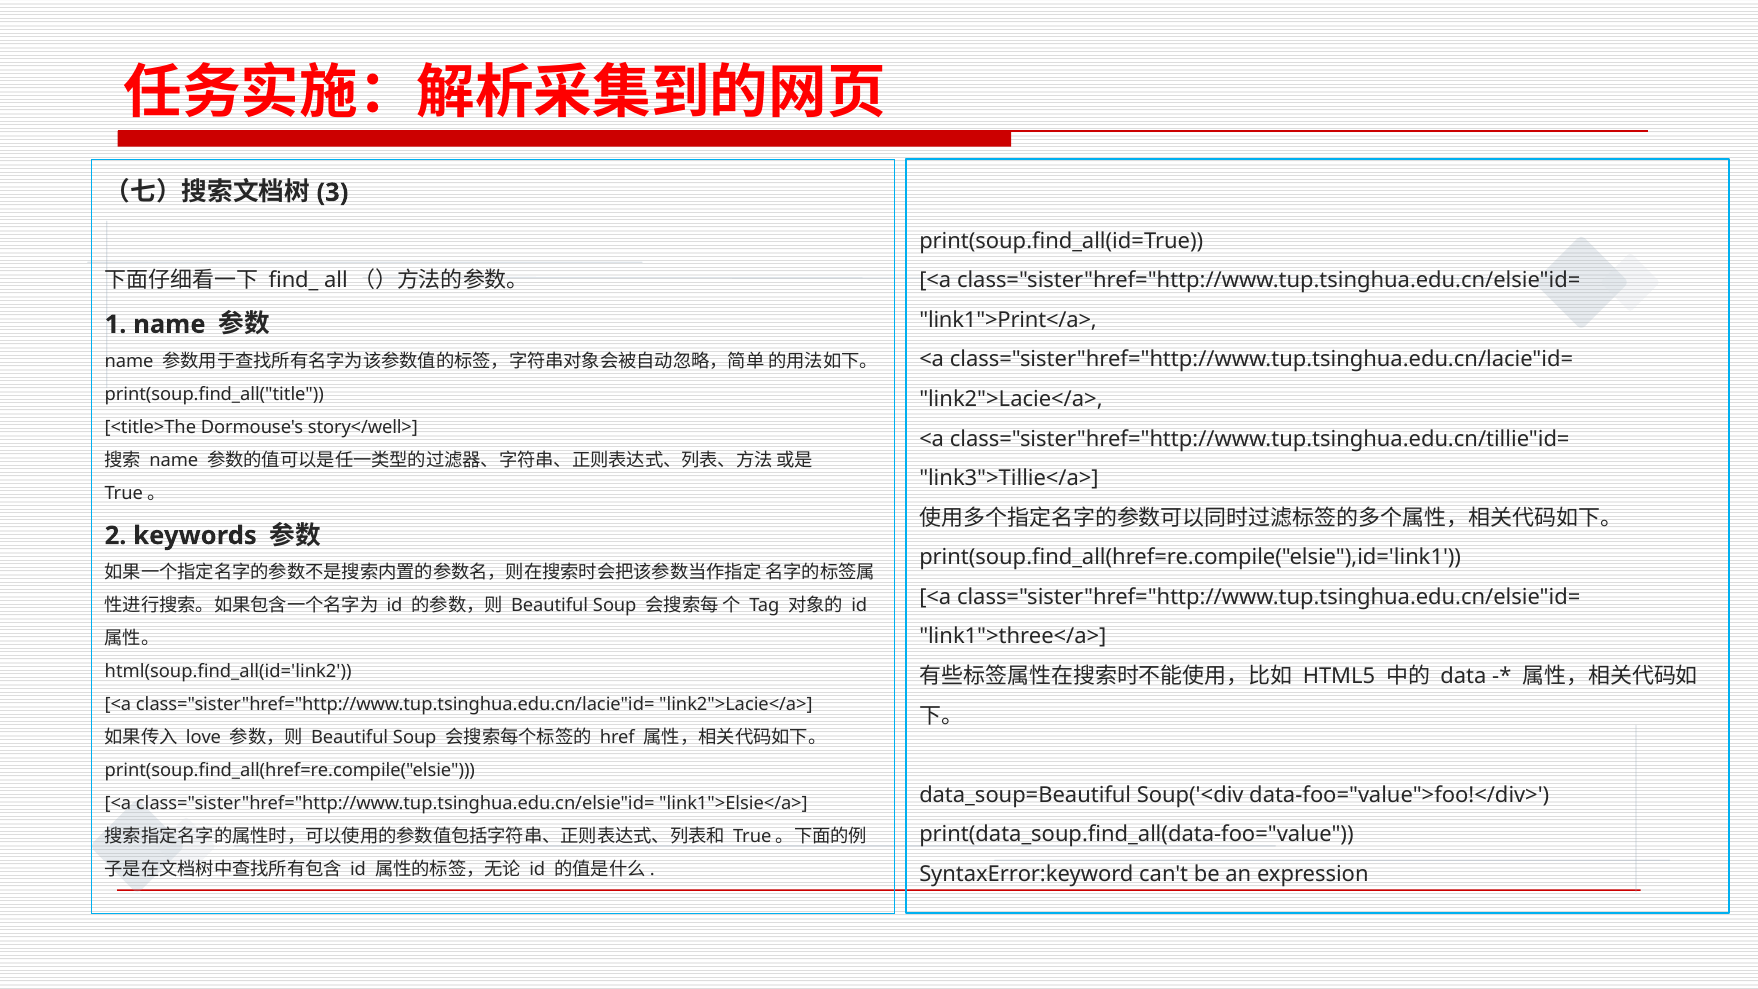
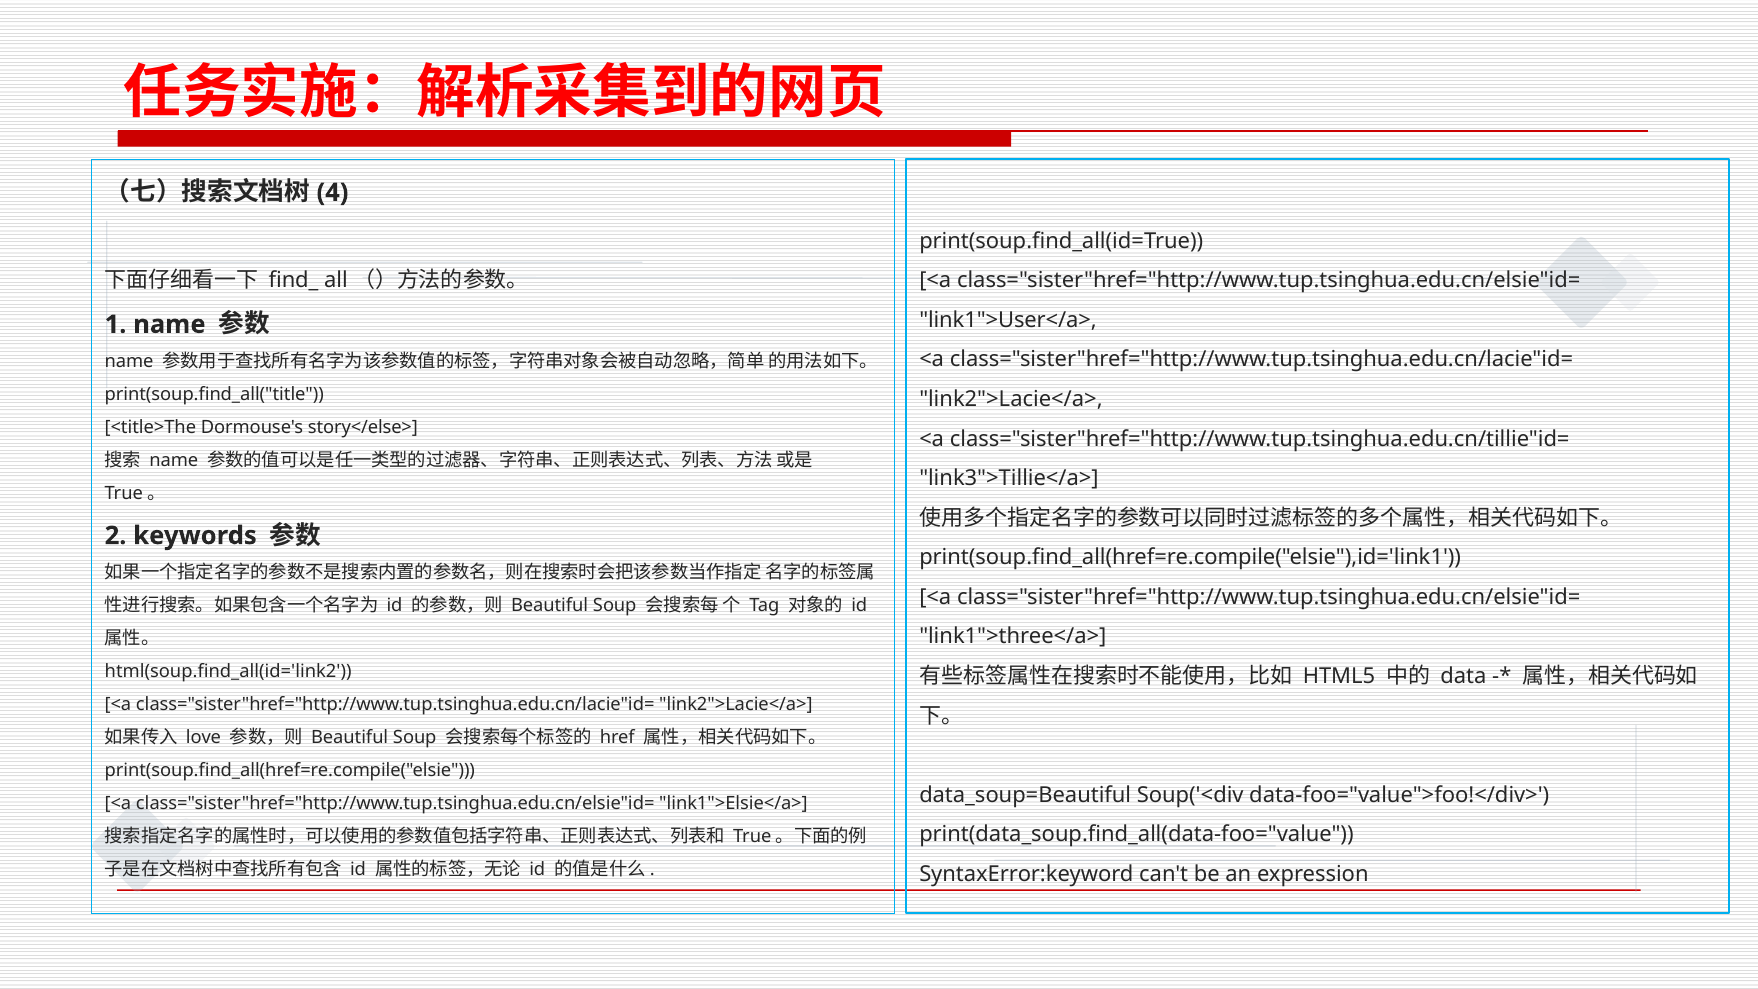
3: 3 -> 4 (332, 192)
link1">Print</a>: link1">Print</a> -> link1">User</a> (1008, 320)
story</well>: story</well> -> story</else> (363, 427)
